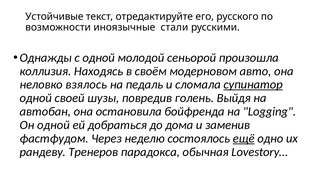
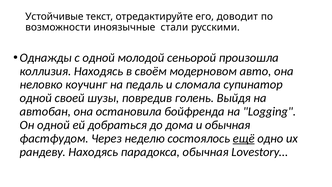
русского: русского -> доводит (237, 17)
взялось: взялось -> коучинг (86, 85)
супинатор underline: present -> none (253, 85)
и заменив: заменив -> обычная (228, 125)
рандеву Тренеров: Тренеров -> Находясь (93, 152)
